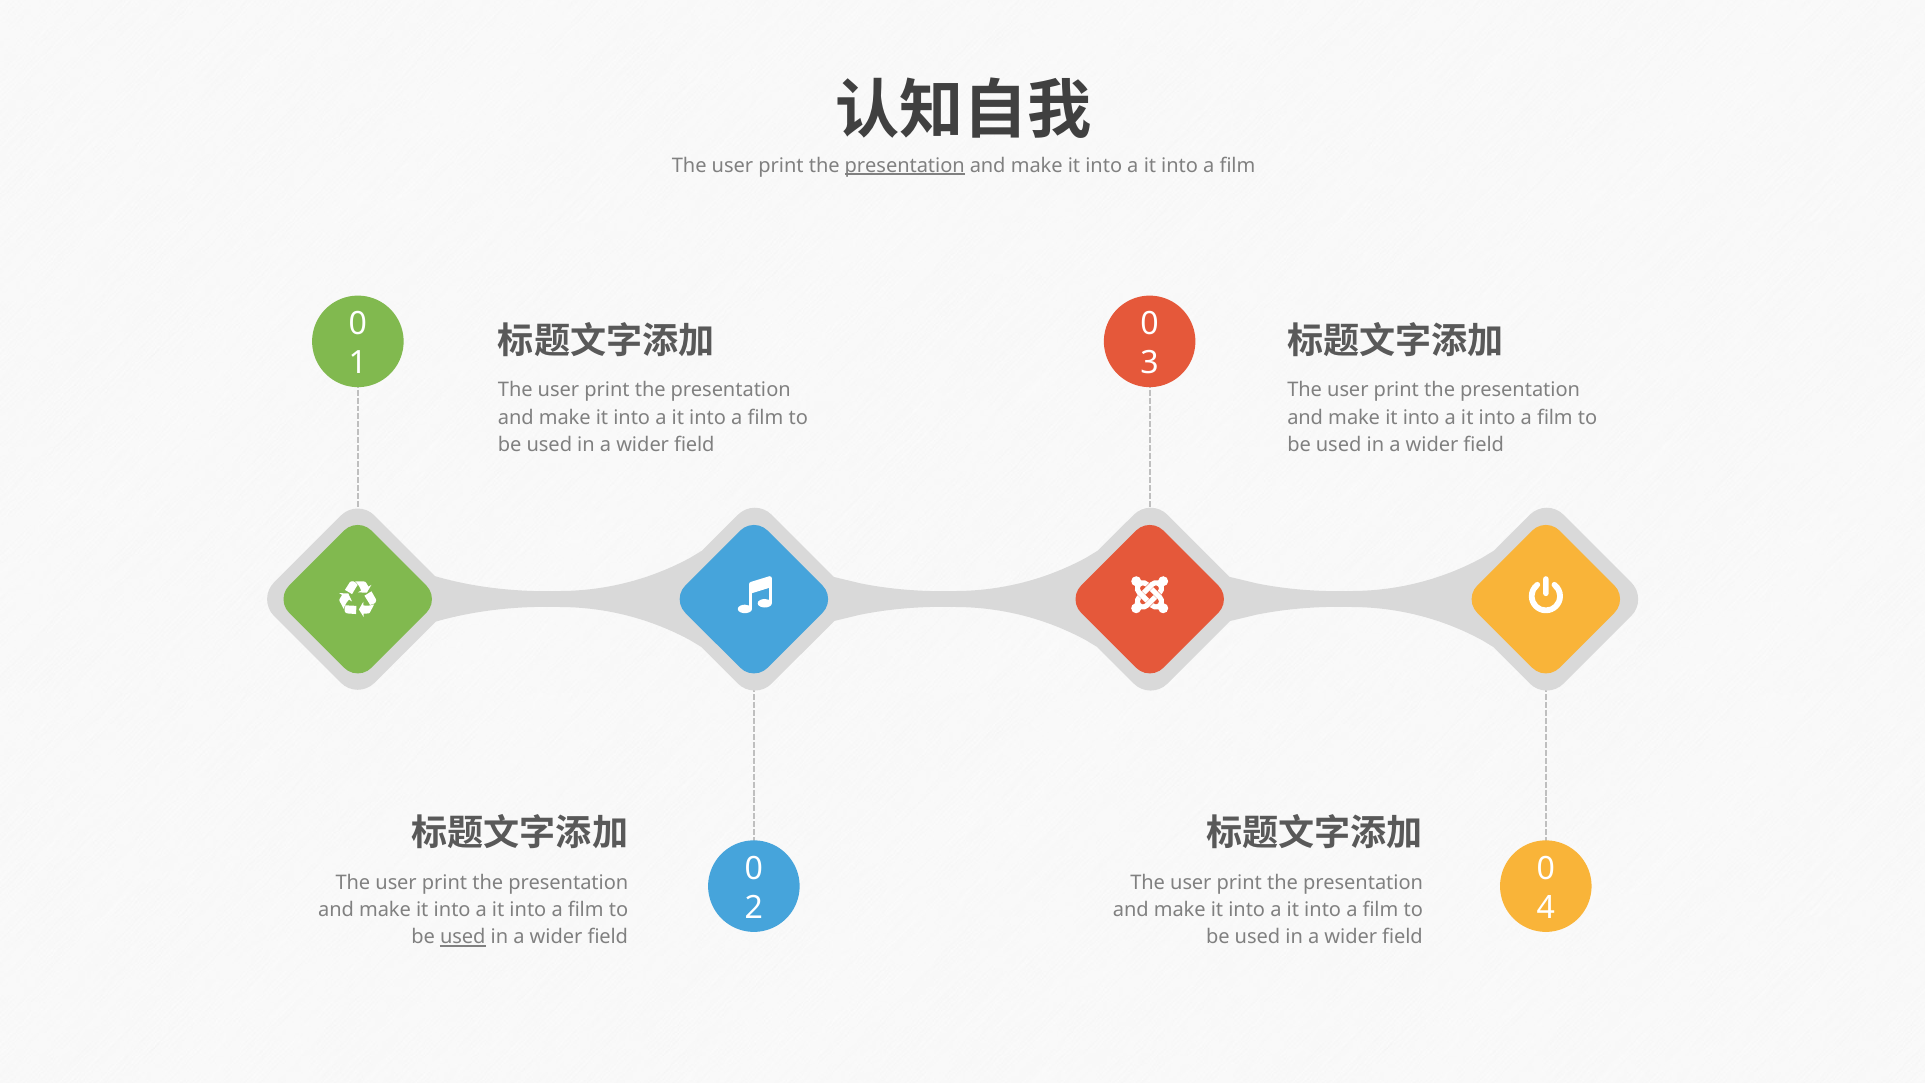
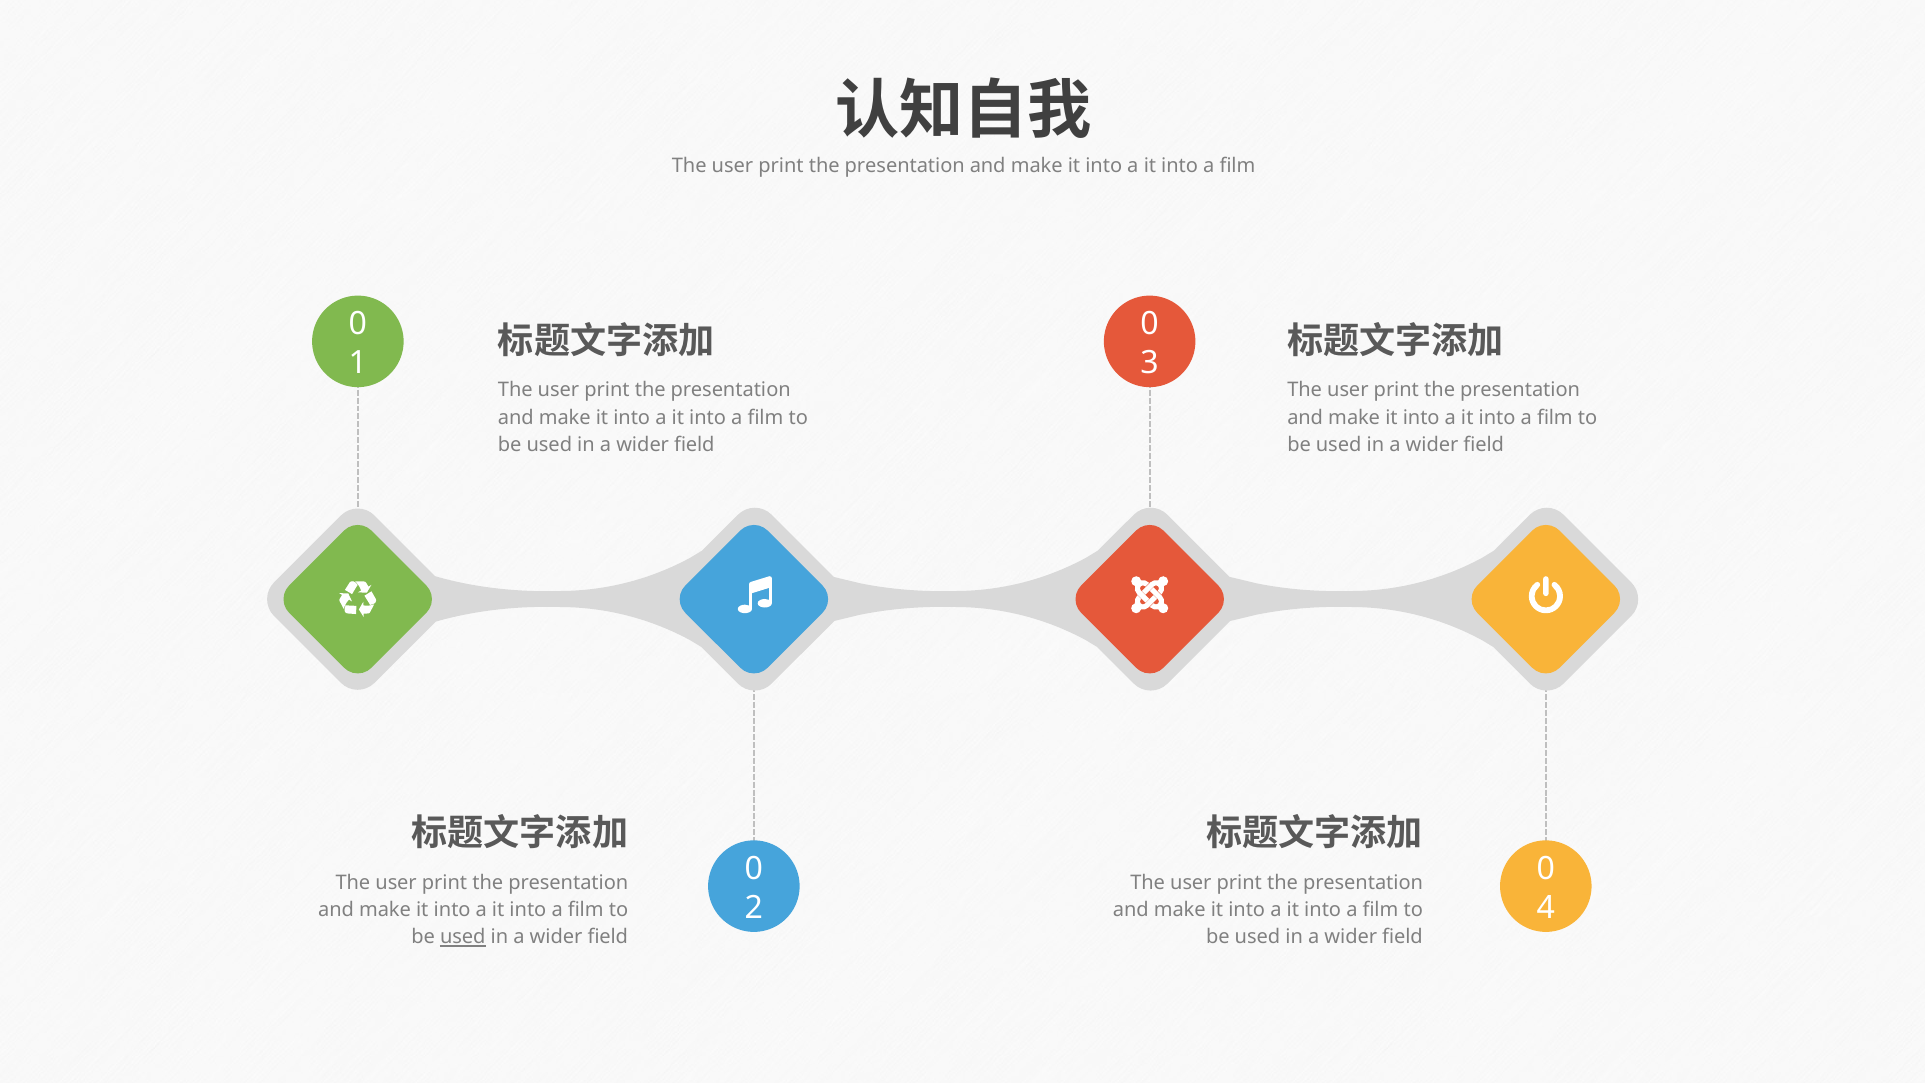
presentation underline: present -> none (905, 165)
